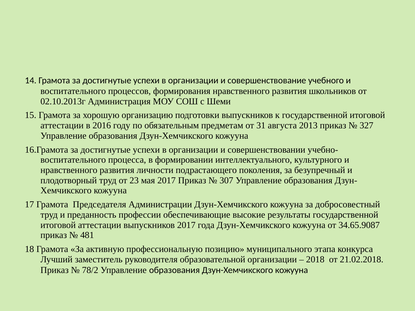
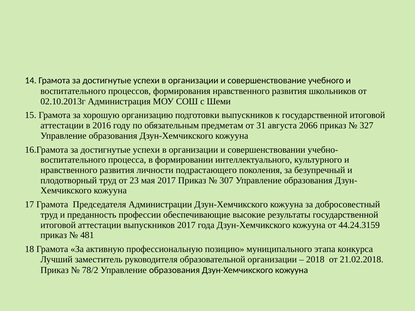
2013: 2013 -> 2066 (308, 126)
34.65.9087: 34.65.9087 -> 44.24.3159 (359, 225)
